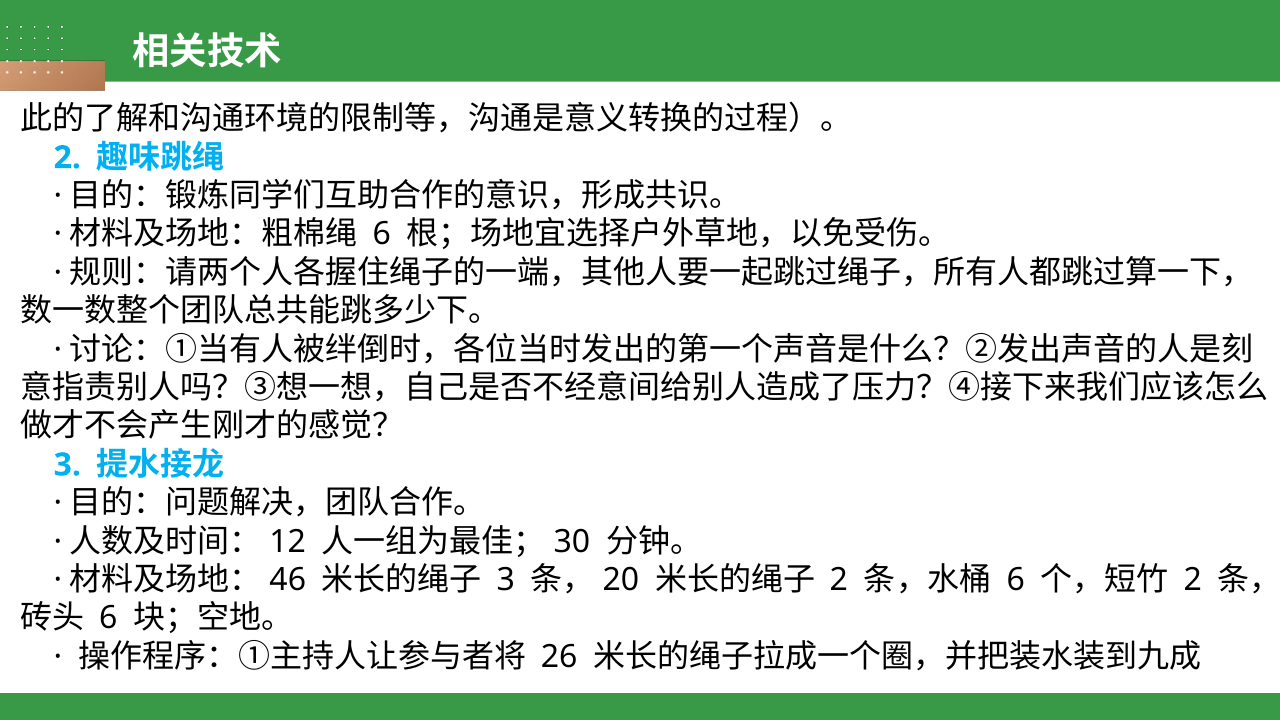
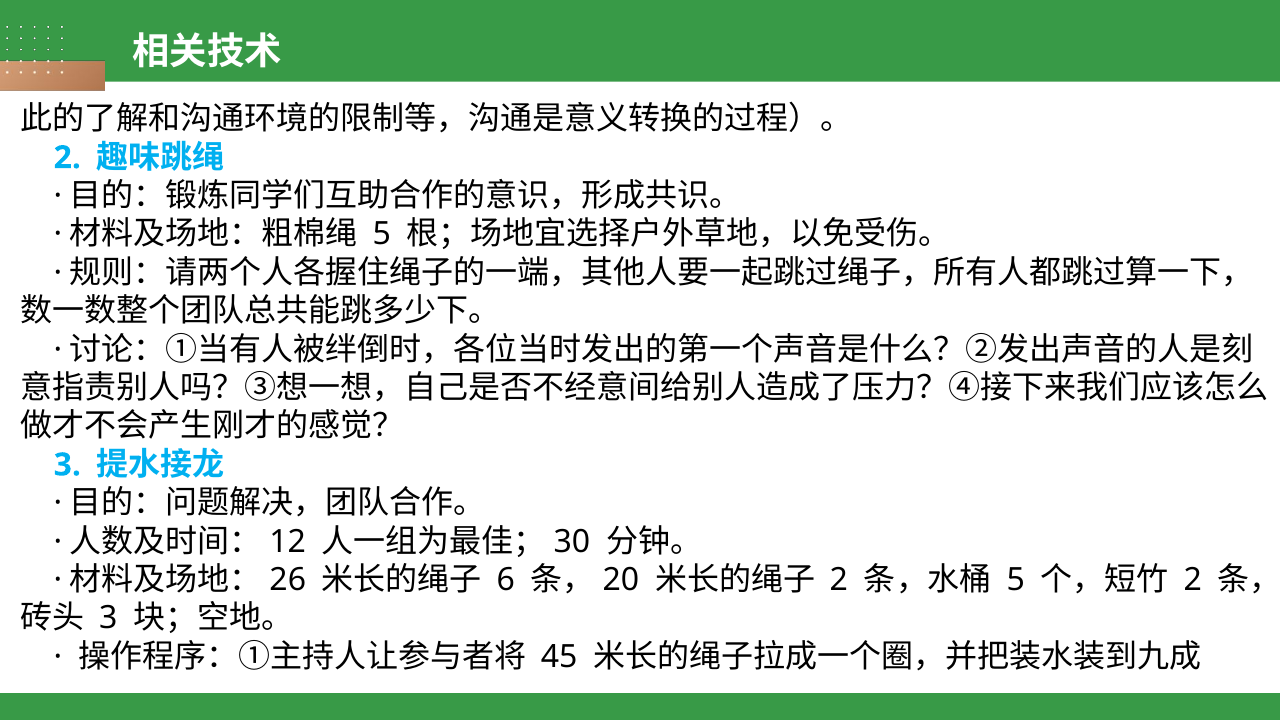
6: 6 -> 5 (382, 234)
46: 46 -> 26 (288, 580)
3: 3 -> 6 (506, 580)
6: 6 -> 5 (1016, 580)
6: 6 -> 3 (108, 618)
26: 26 -> 45 (559, 657)
